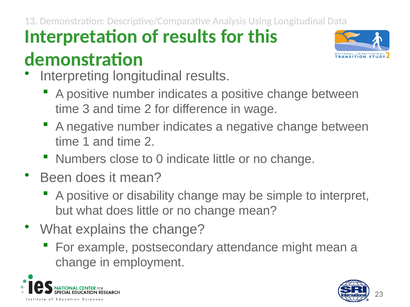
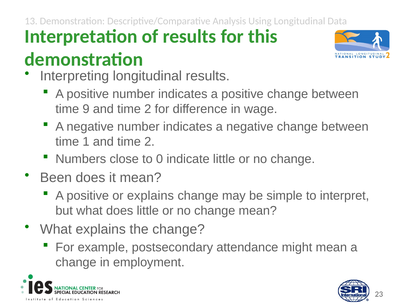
3: 3 -> 9 (86, 109)
or disability: disability -> explains (150, 196)
